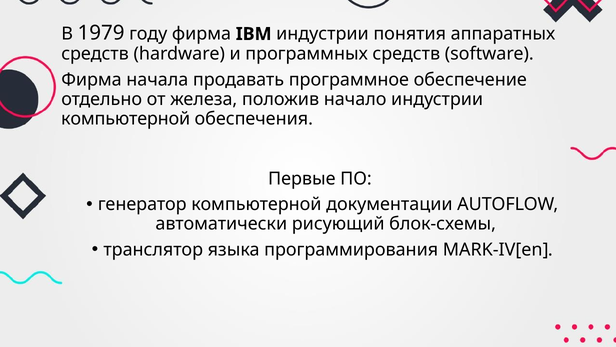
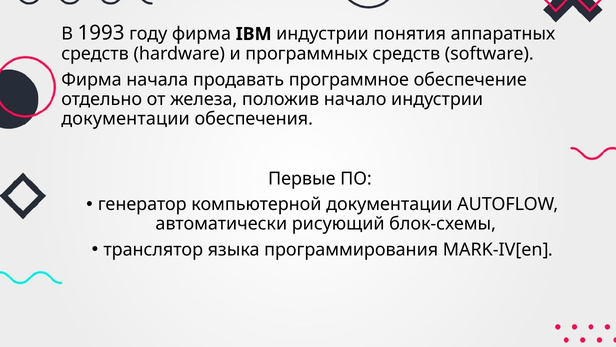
1979: 1979 -> 1993 (101, 33)
компьютерной: компьютерной -> документации (126, 118)
